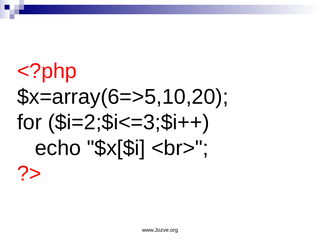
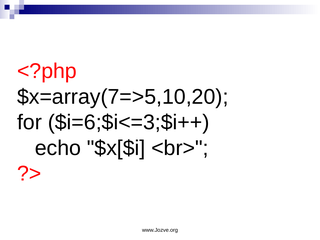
$x=array(6=>5,10,20: $x=array(6=>5,10,20 -> $x=array(7=>5,10,20 (123, 97)
$i=2;$i<=3;$i++: $i=2;$i<=3;$i++ -> $i=6;$i<=3;$i++ (129, 122)
